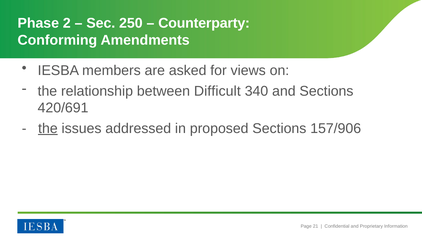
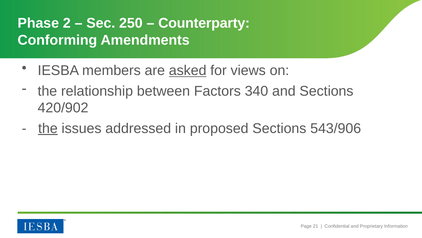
asked underline: none -> present (188, 70)
Difficult: Difficult -> Factors (217, 91)
420/691: 420/691 -> 420/902 (63, 108)
157/906: 157/906 -> 543/906 (336, 128)
